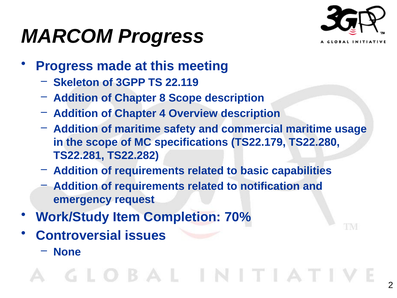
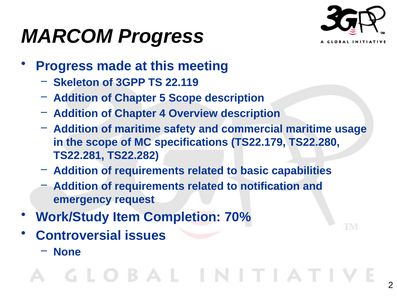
8: 8 -> 5 (162, 98)
